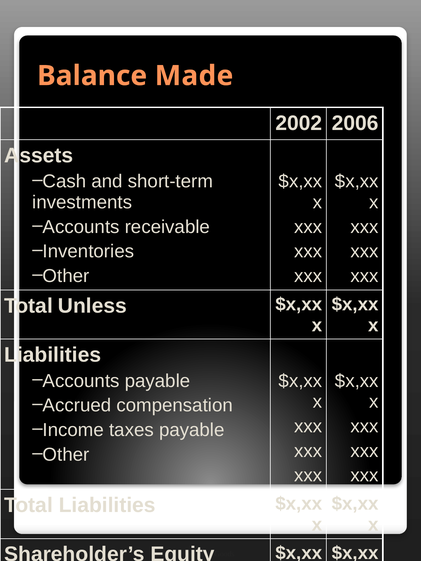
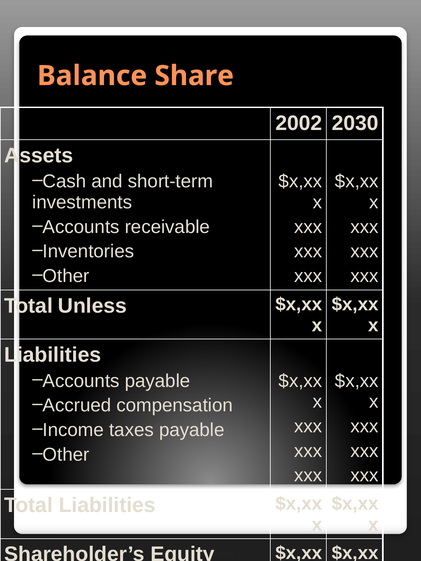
Made: Made -> Share (194, 76)
2006: 2006 -> 2030 (355, 123)
